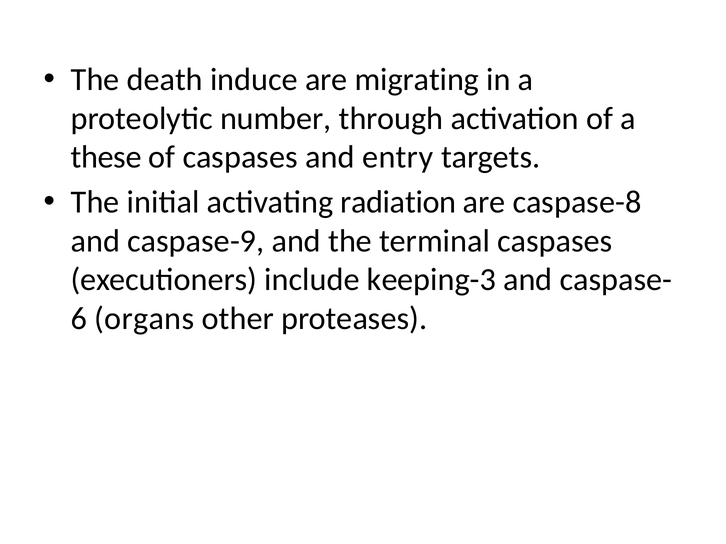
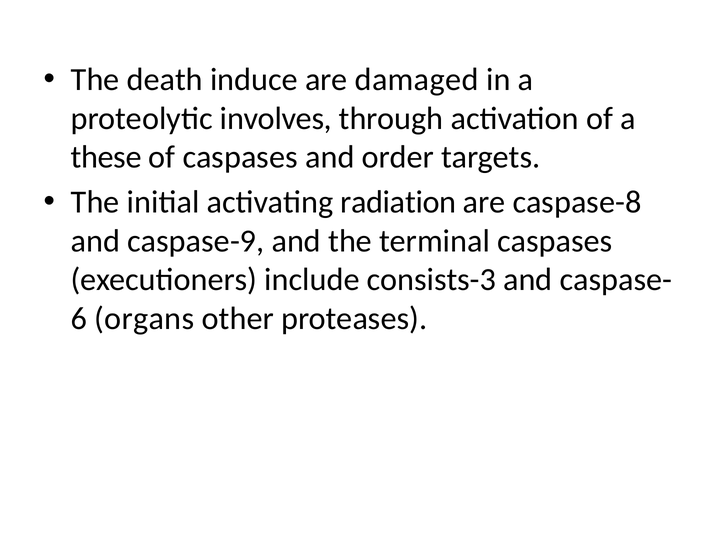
migrating: migrating -> damaged (417, 80)
number: number -> involves (276, 118)
entry: entry -> order (398, 157)
keeping-3: keeping-3 -> consists-3 (431, 280)
